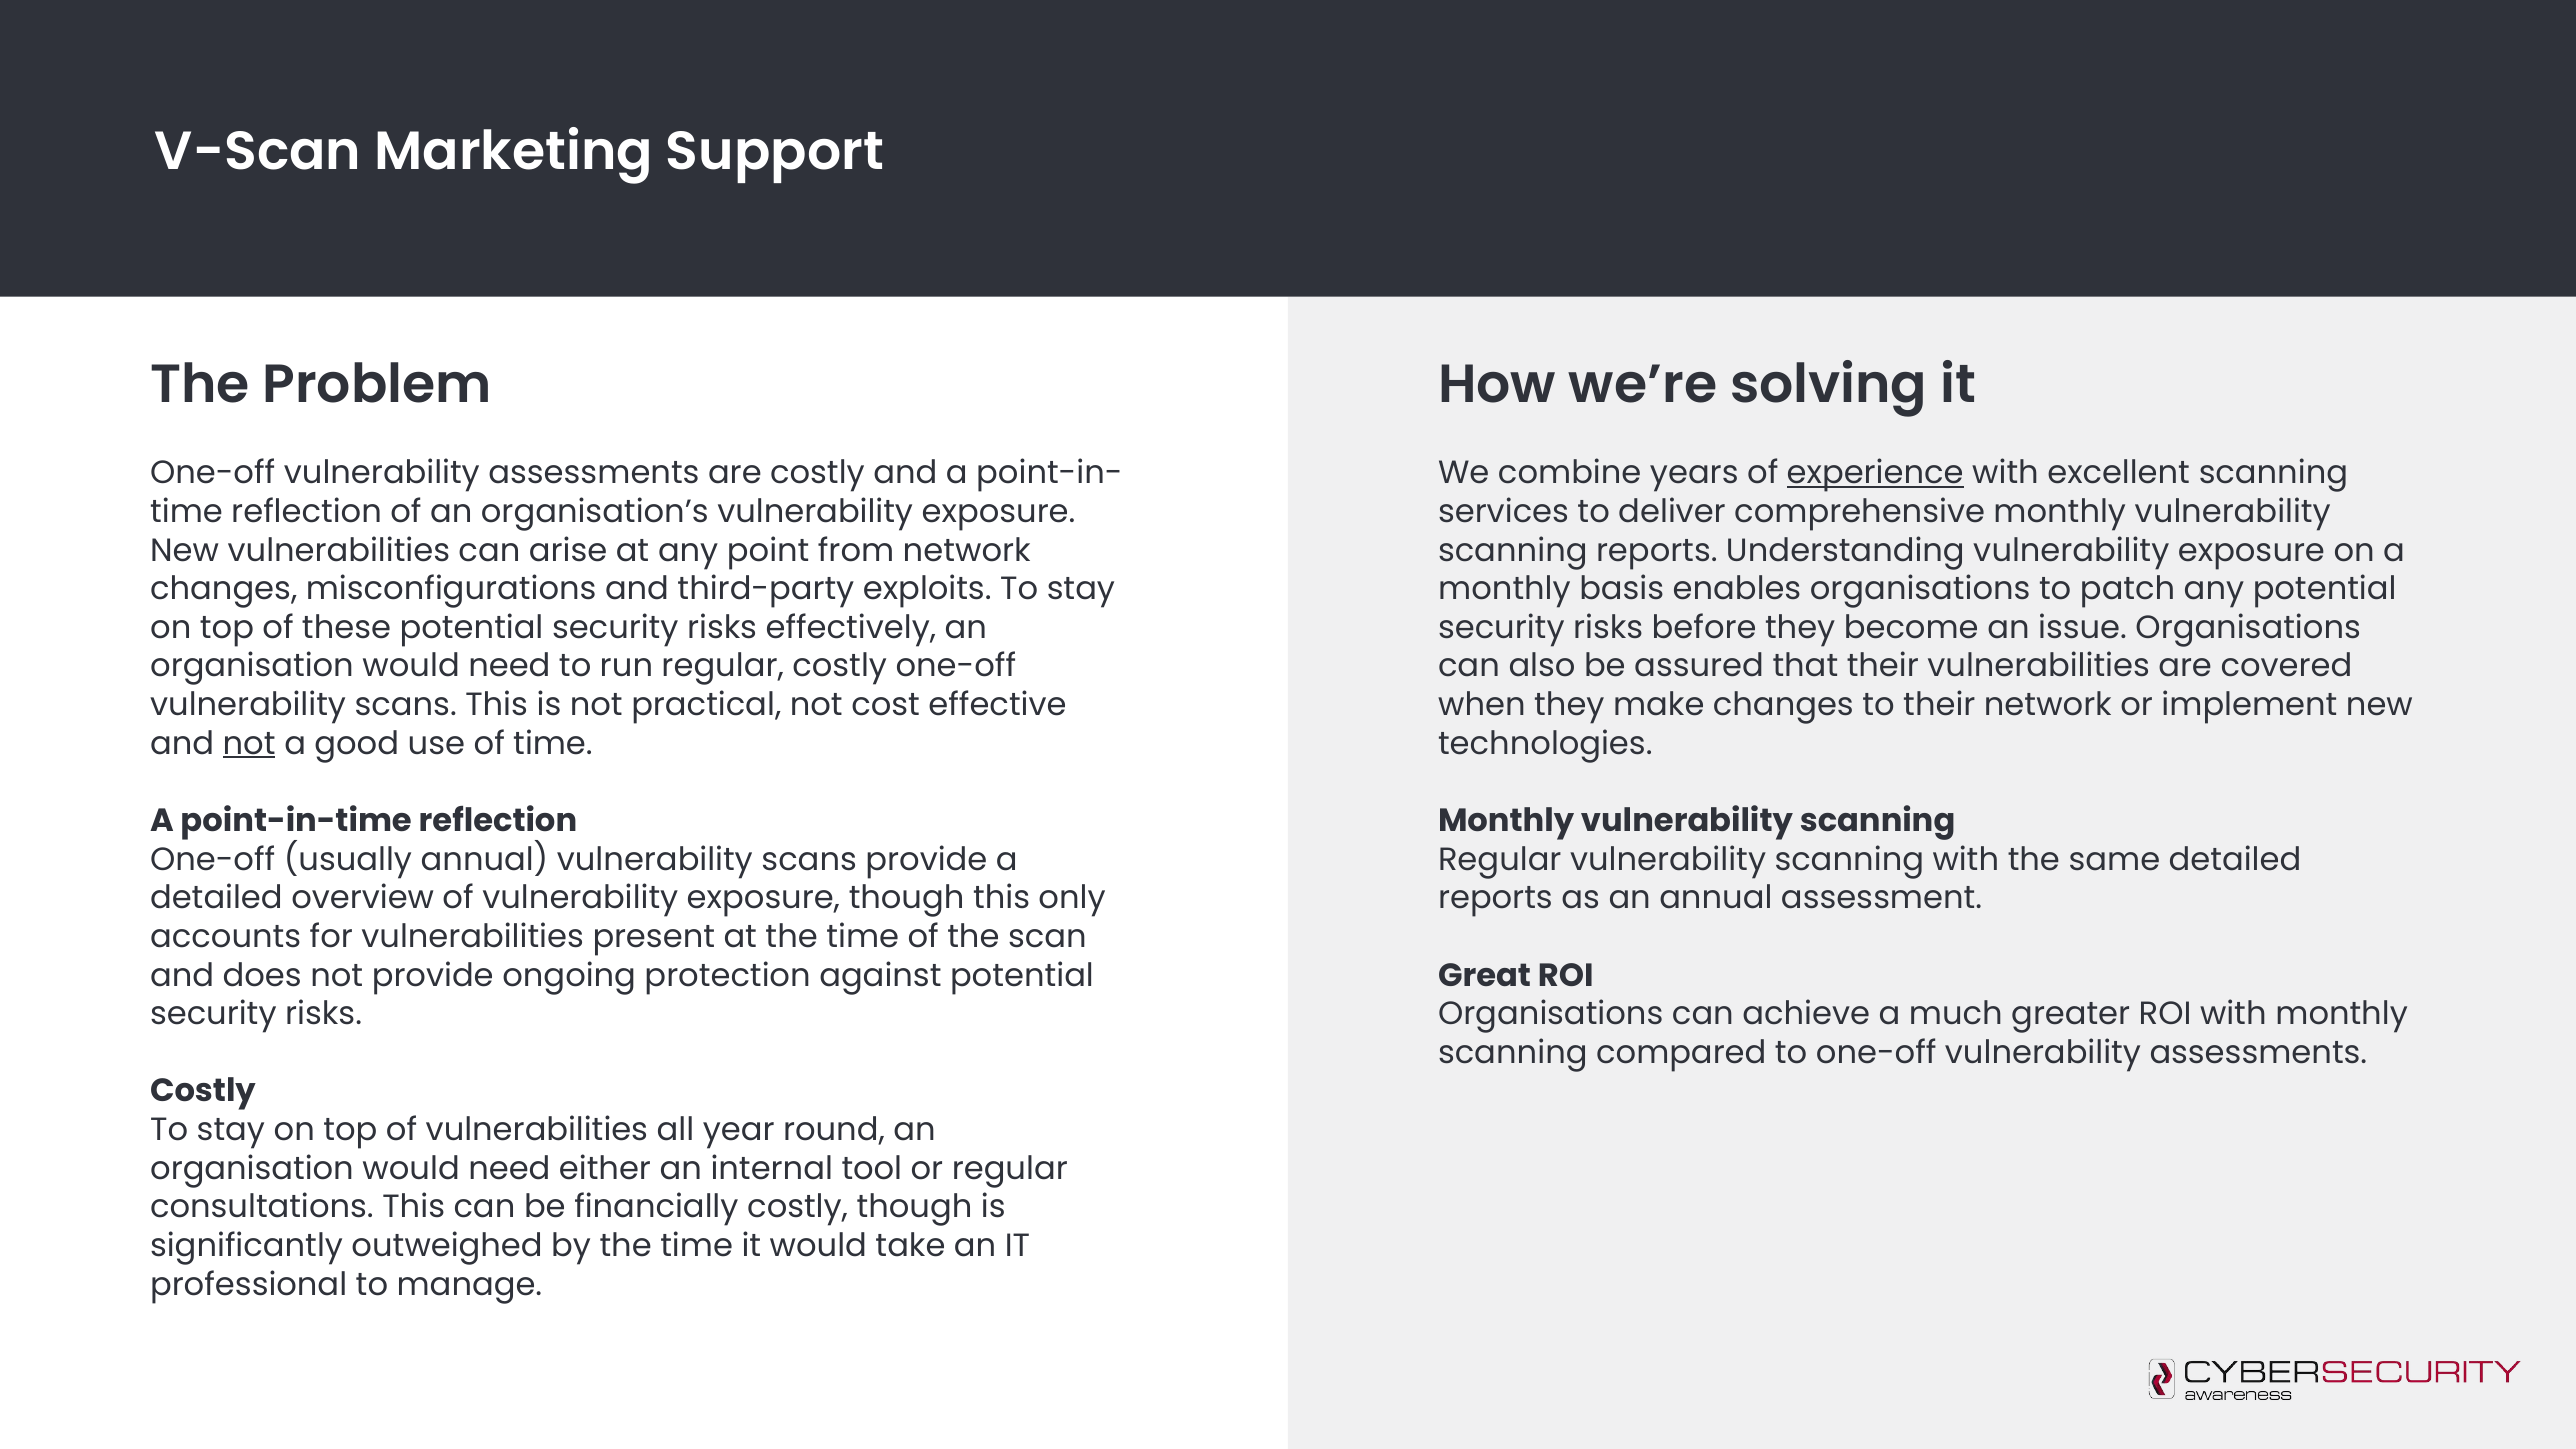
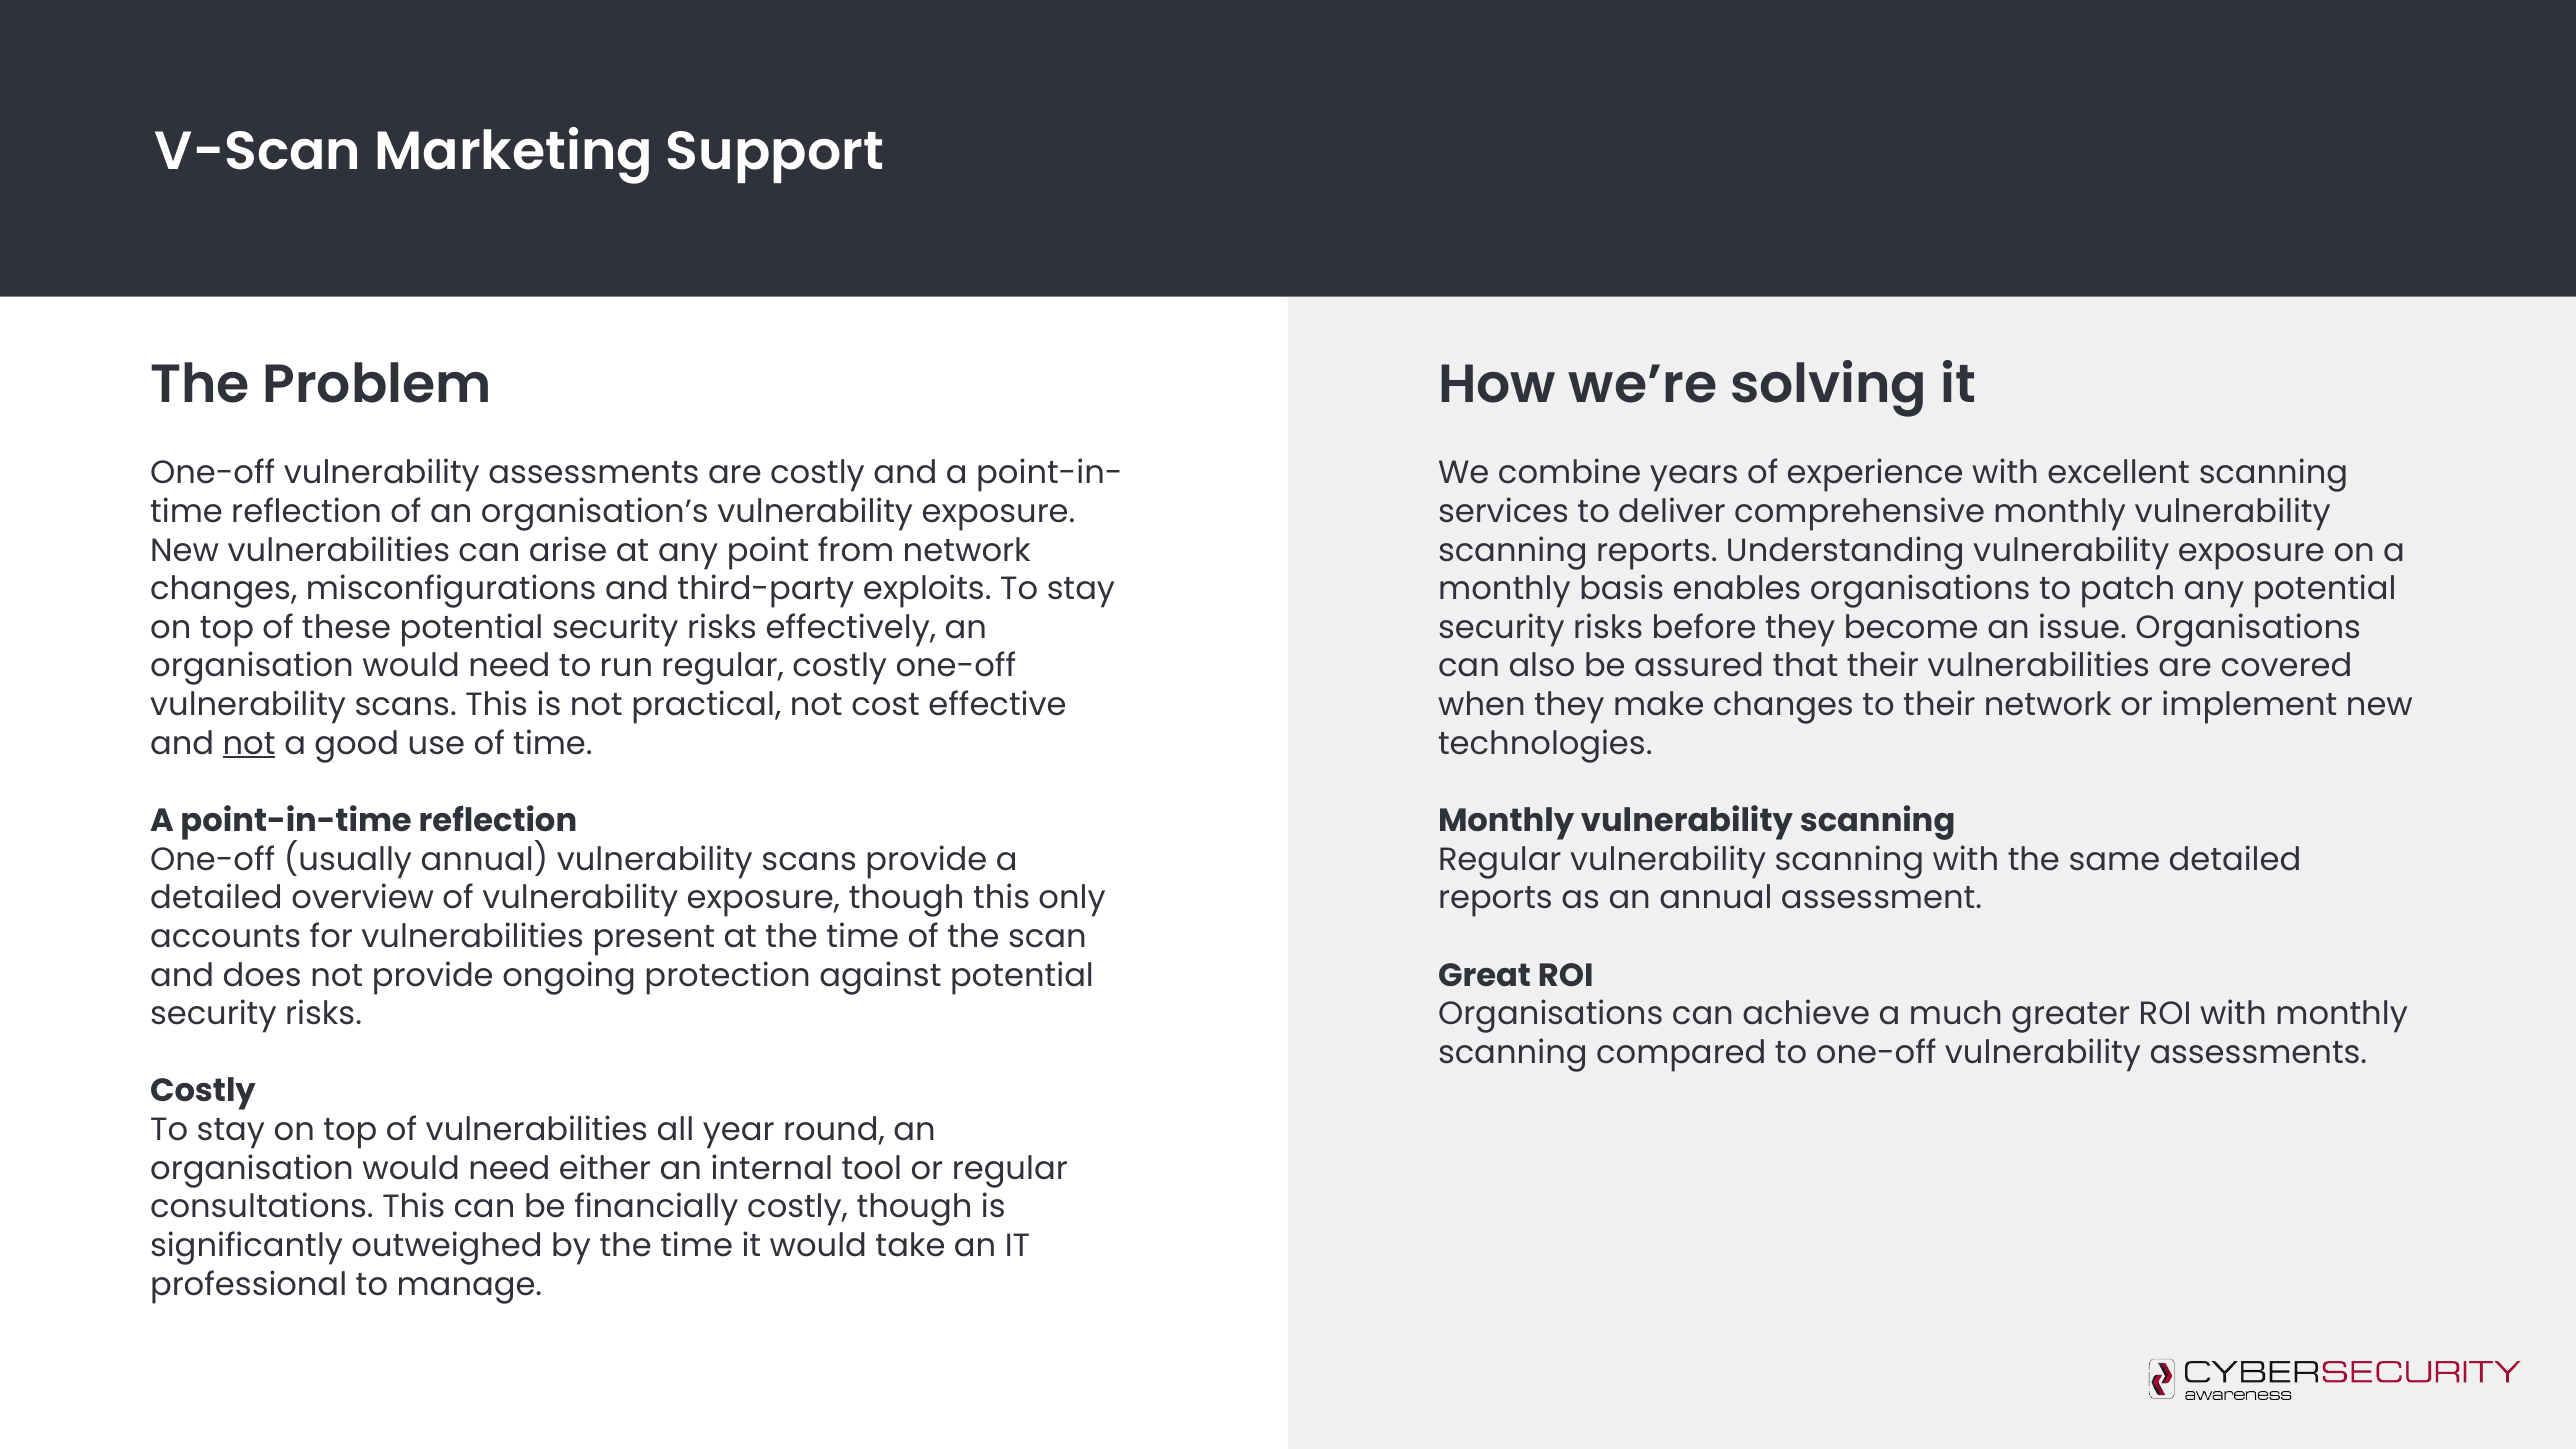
experience underline: present -> none (1875, 473)
